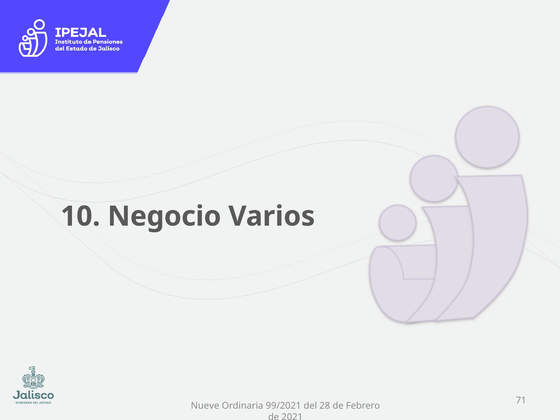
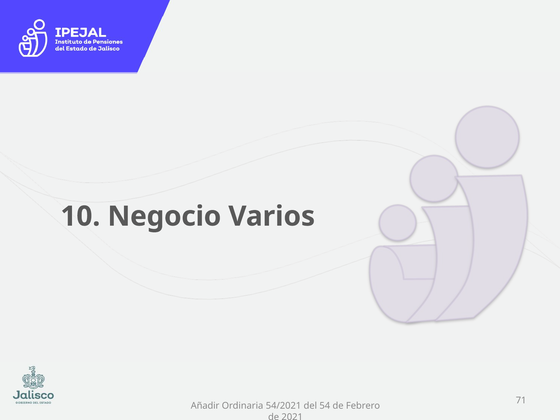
Nueve: Nueve -> Añadir (205, 406)
99/2021: 99/2021 -> 54/2021 (284, 406)
28: 28 -> 54 (325, 406)
